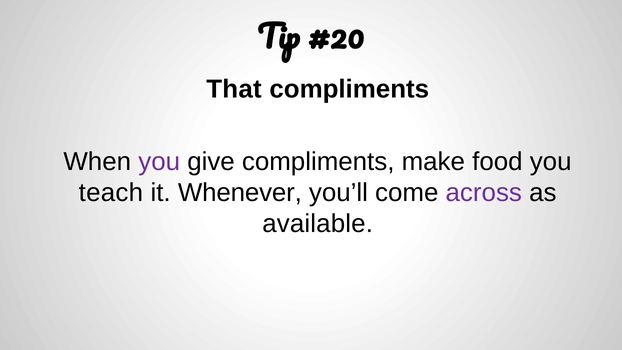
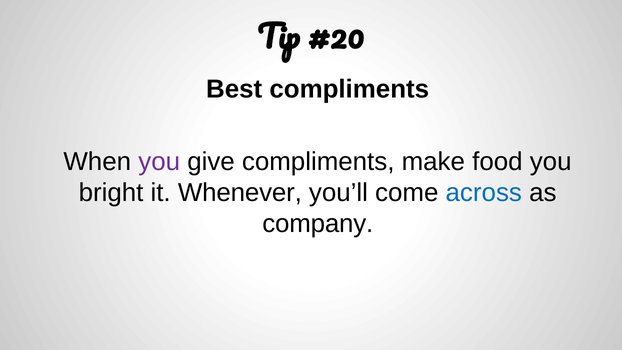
That: That -> Best (234, 89)
teach: teach -> bright (111, 193)
across colour: purple -> blue (484, 193)
available: available -> company (318, 224)
